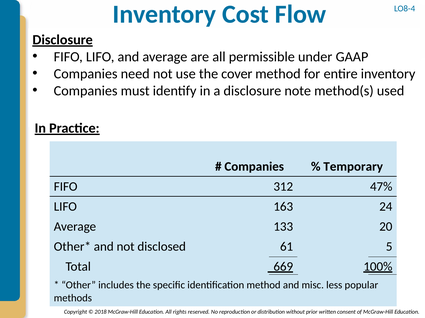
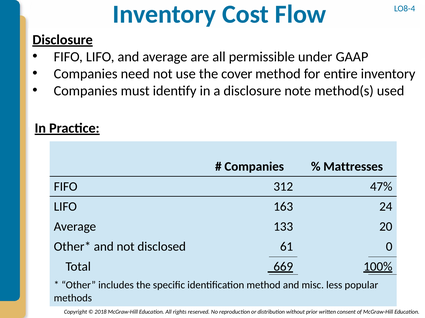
Temporary: Temporary -> Mattresses (353, 167)
5: 5 -> 0 (389, 247)
